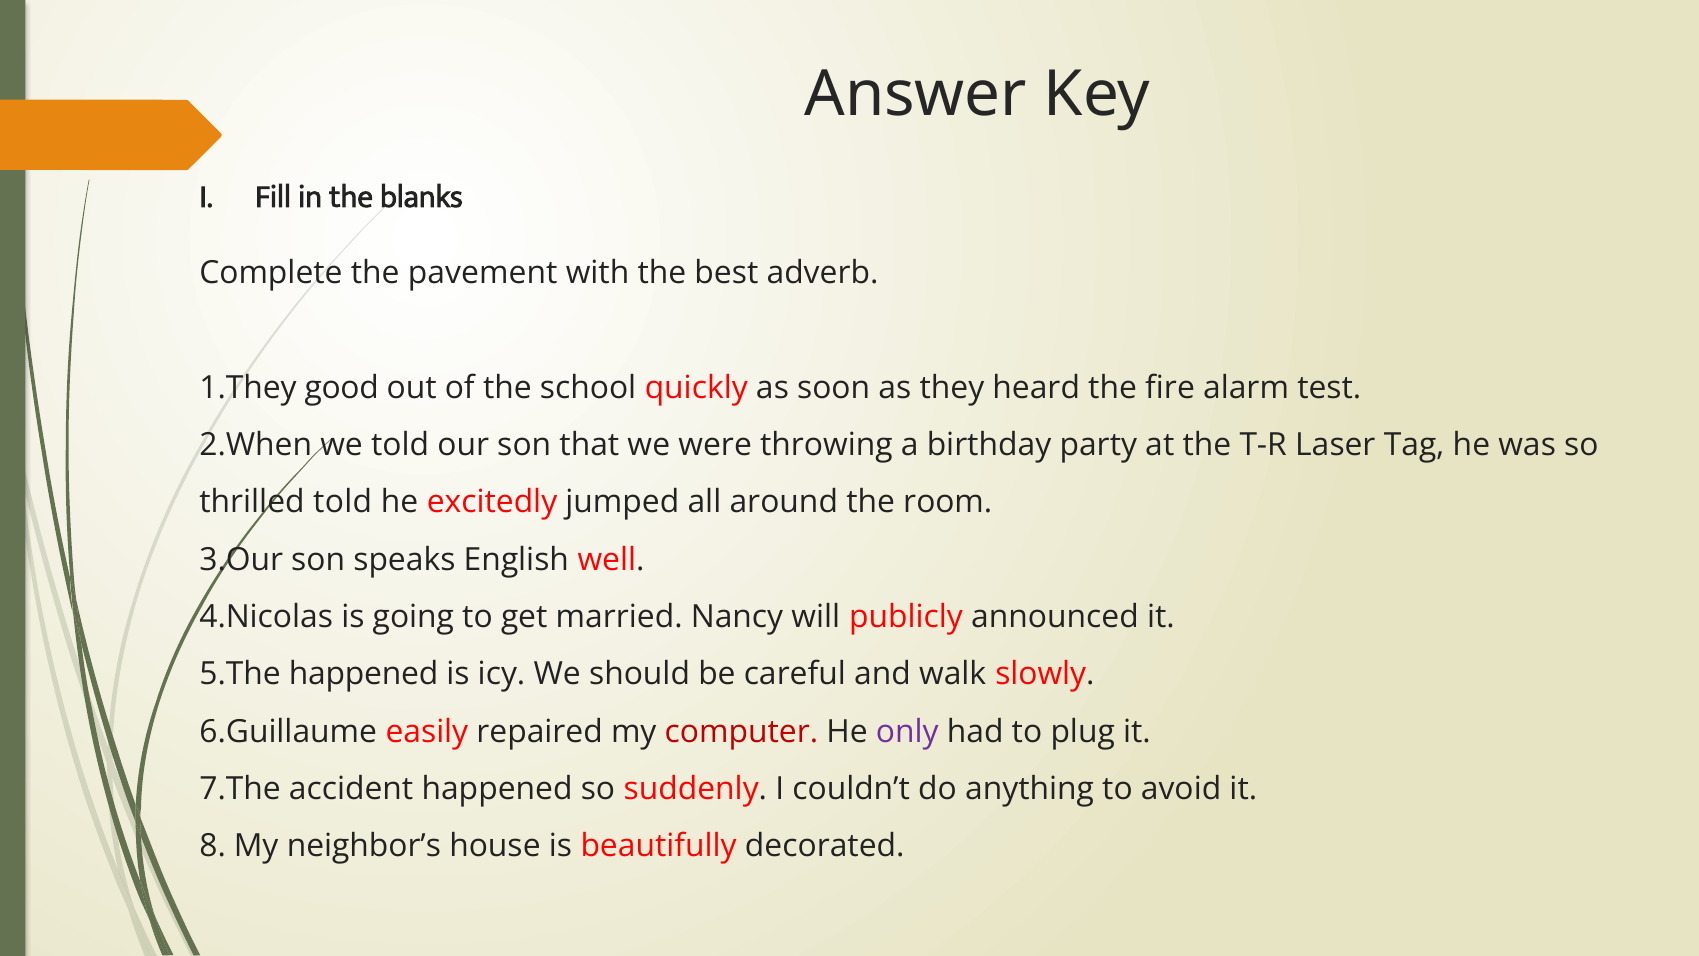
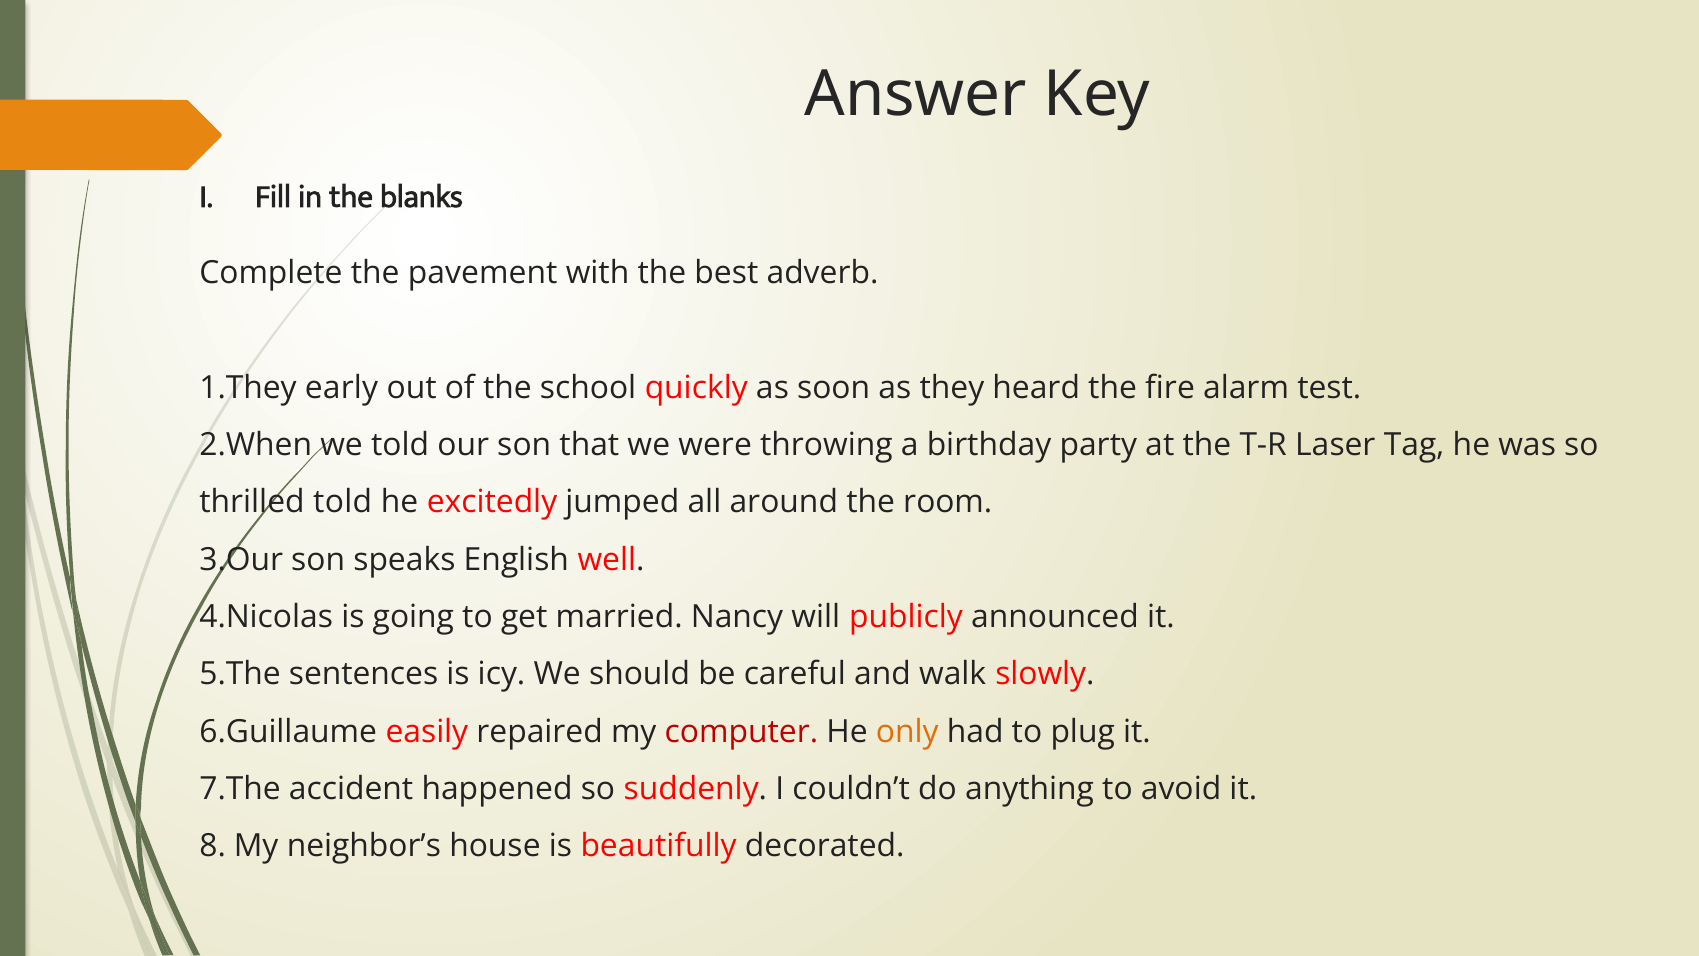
good: good -> early (341, 387)
happened: happened -> sentences (364, 674)
only colour: purple -> orange (907, 731)
